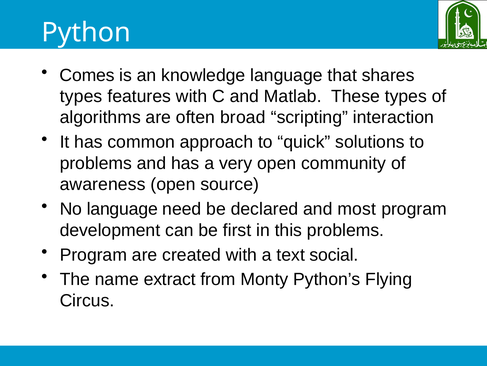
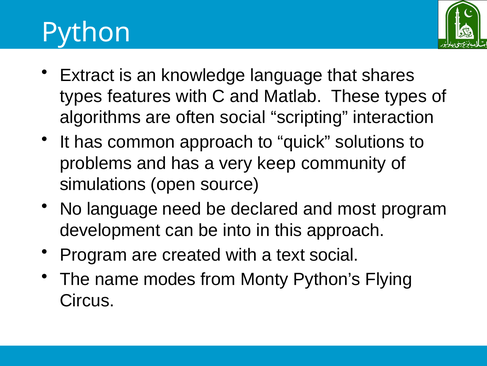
Comes: Comes -> Extract (87, 75)
often broad: broad -> social (243, 117)
very open: open -> keep (277, 163)
awareness: awareness -> simulations (103, 184)
first: first -> into (237, 230)
this problems: problems -> approach (346, 230)
extract: extract -> modes (170, 279)
